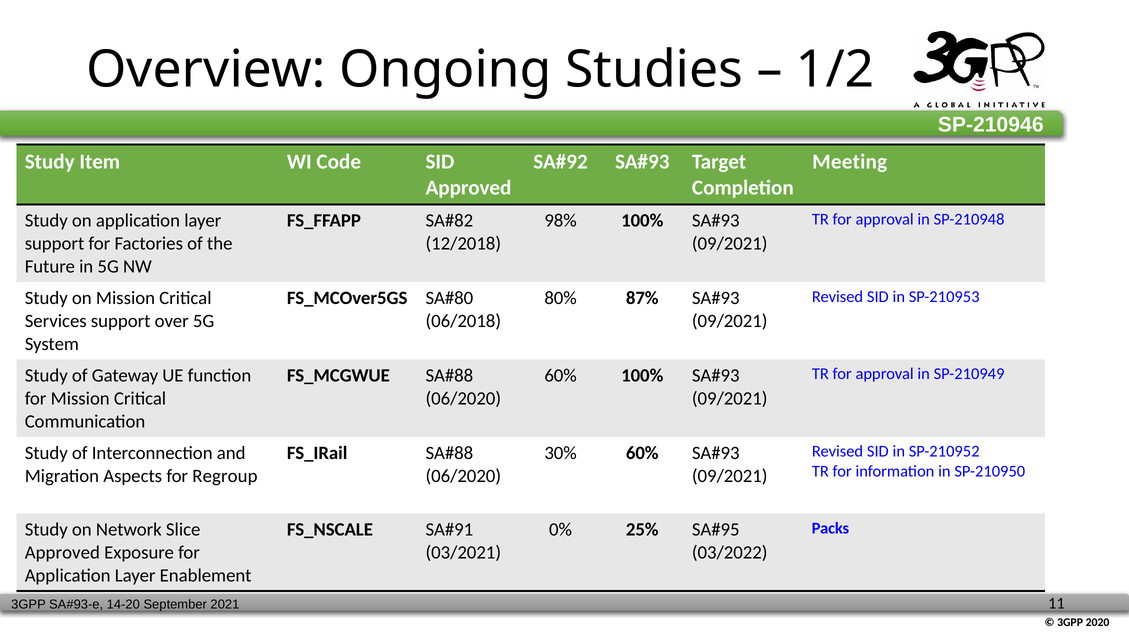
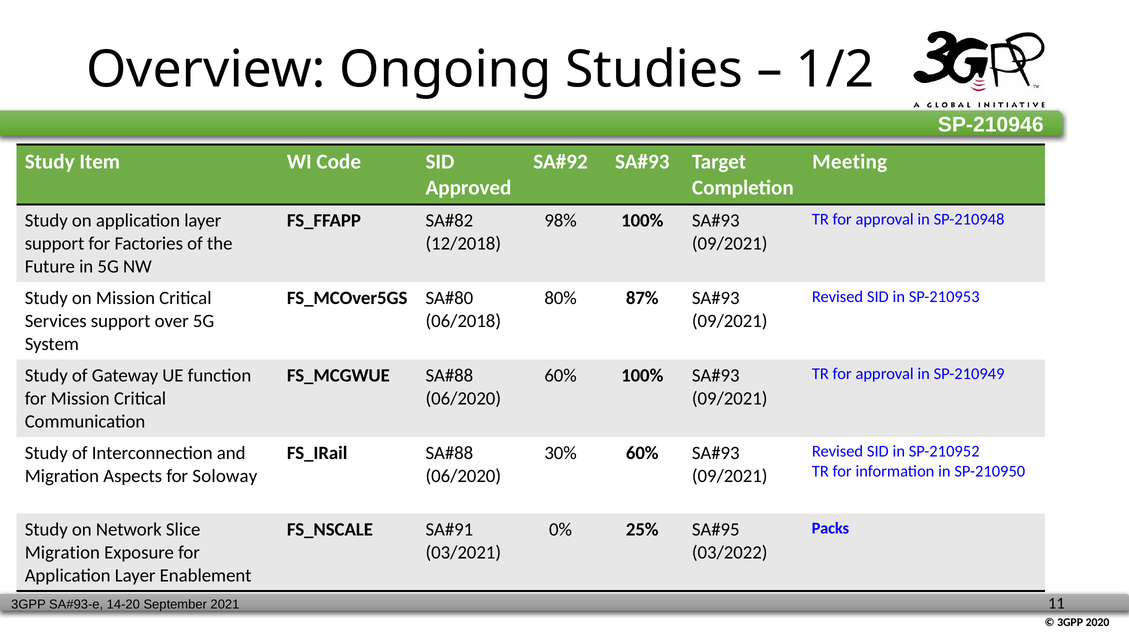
Regroup: Regroup -> Soloway (225, 476)
Approved: Approved -> Migration (62, 553)
